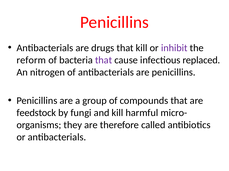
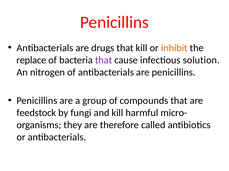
inhibit colour: purple -> orange (174, 48)
reform: reform -> replace (31, 60)
replaced: replaced -> solution (201, 60)
